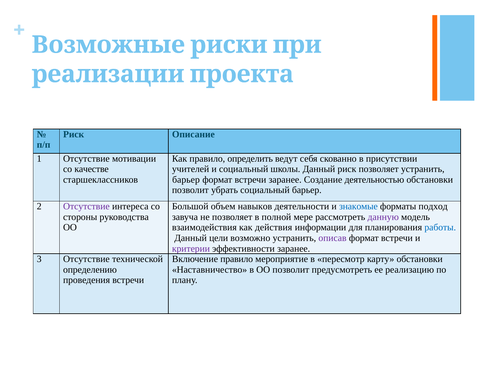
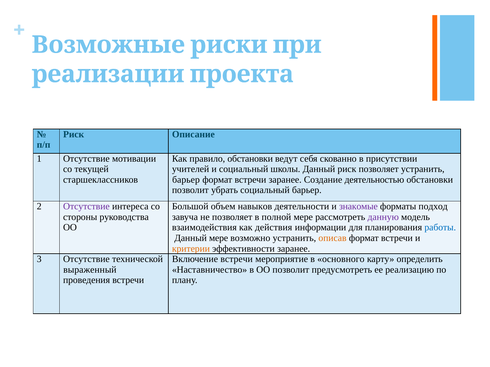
правило определить: определить -> обстановки (250, 159)
качестве: качестве -> текущей (92, 169)
знакомые colour: blue -> purple (358, 207)
Данный цели: цели -> мере (219, 238)
описав colour: purple -> orange (332, 238)
критерии colour: purple -> orange (191, 249)
Включение правило: правило -> встречи (237, 259)
пересмотр: пересмотр -> основного (341, 259)
карту обстановки: обстановки -> определить (420, 259)
определению: определению -> выраженный (90, 270)
